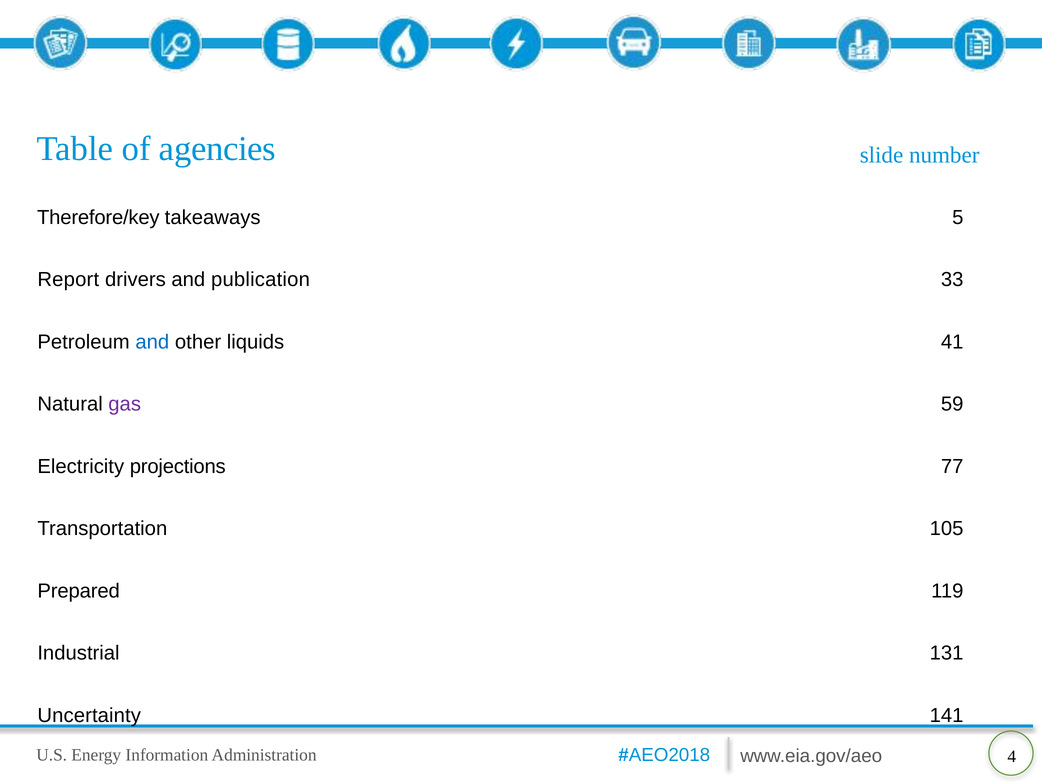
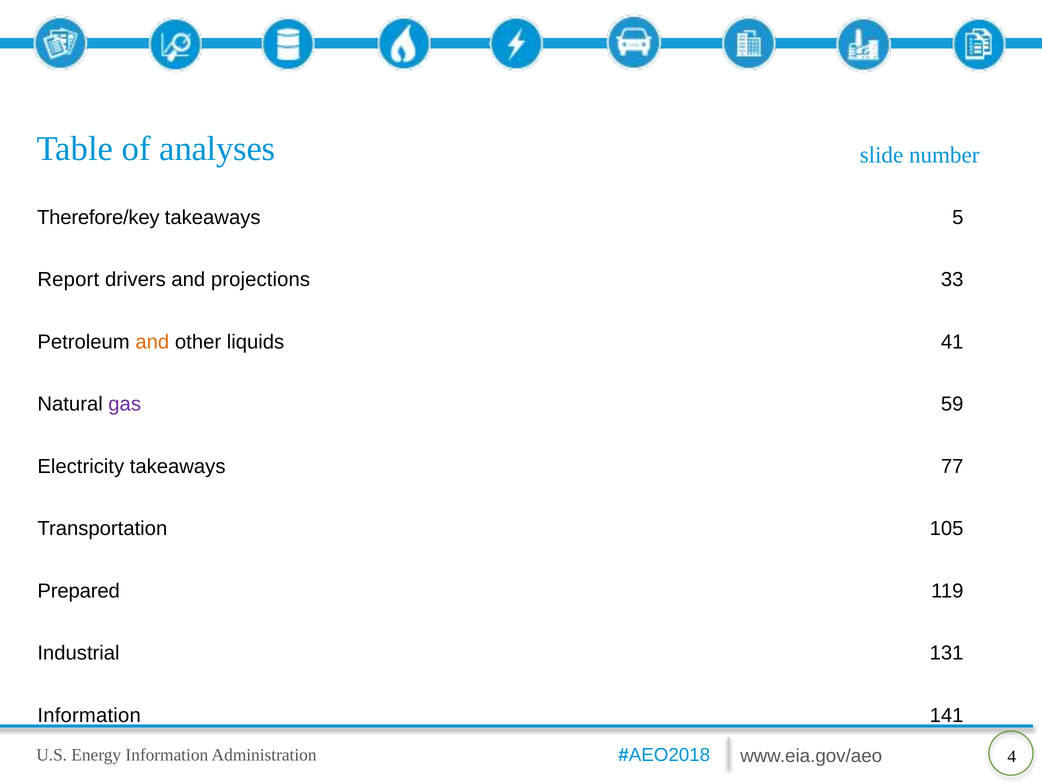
agencies: agencies -> analyses (217, 149)
publication: publication -> projections (261, 279)
and colour: blue -> orange (152, 342)
Electricity projections: projections -> takeaways (178, 466)
Uncertainty: Uncertainty -> Information (89, 715)
